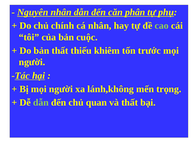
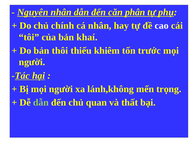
cao colour: light green -> white (162, 26)
cuộc: cuộc -> khaí (87, 37)
bản thất: thất -> thôi (60, 51)
